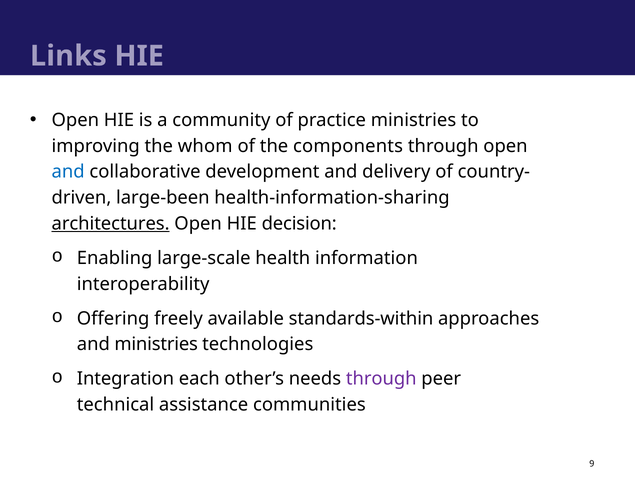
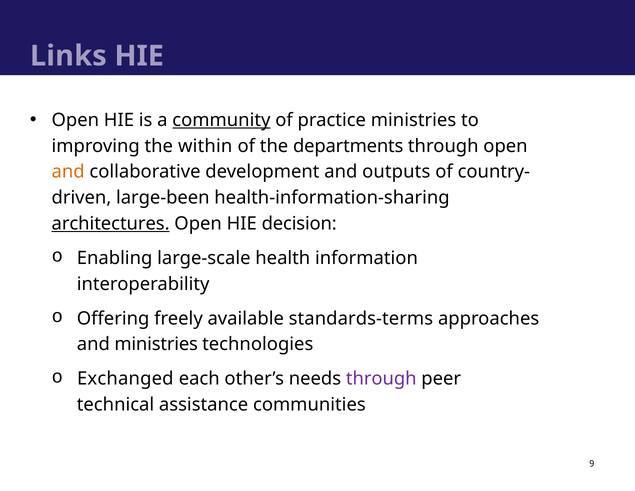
community underline: none -> present (221, 120)
whom: whom -> within (205, 146)
components: components -> departments (348, 146)
and colour: blue -> orange (68, 172)
delivery: delivery -> outputs (396, 172)
standards-within: standards-within -> standards-terms (361, 318)
Integration: Integration -> Exchanged (125, 379)
